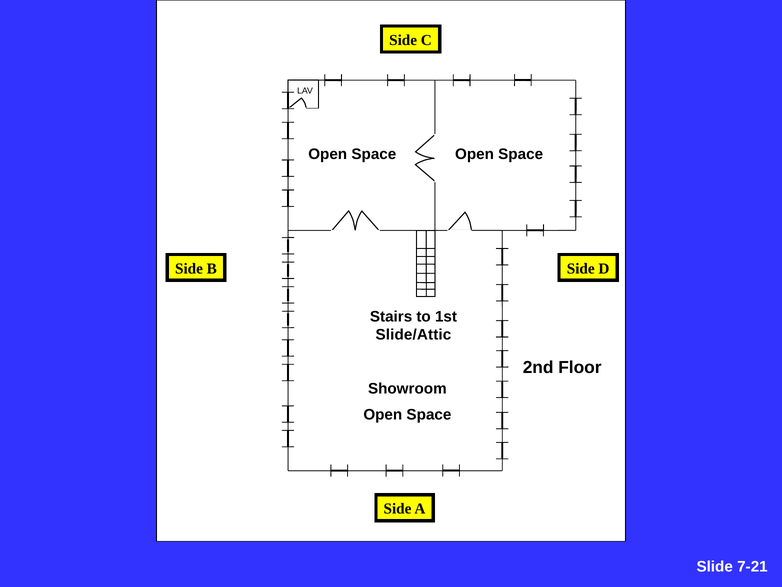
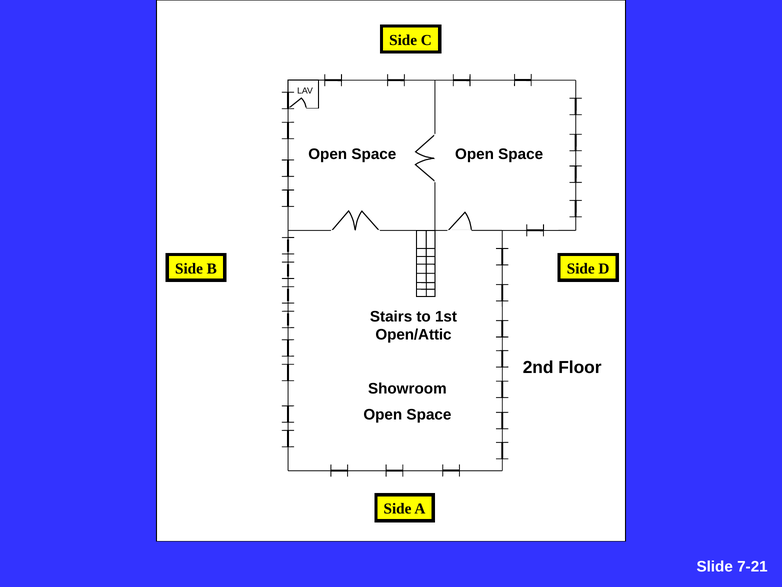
Slide/Attic: Slide/Attic -> Open/Attic (414, 335)
